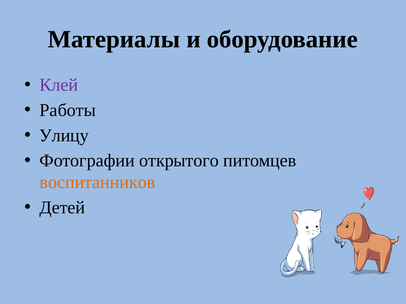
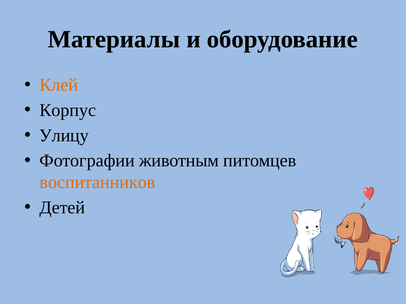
Клей colour: purple -> orange (59, 85)
Работы: Работы -> Корпус (68, 110)
открытого: открытого -> животным (179, 161)
